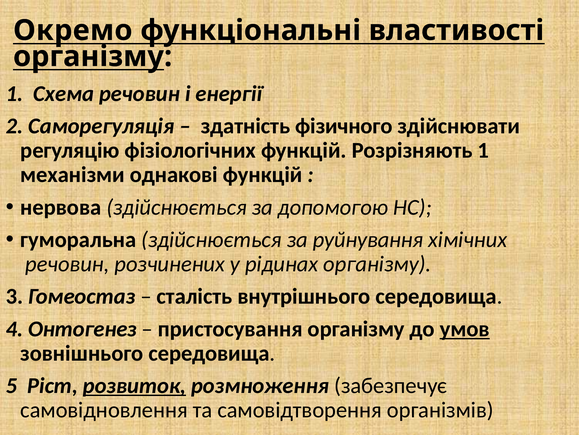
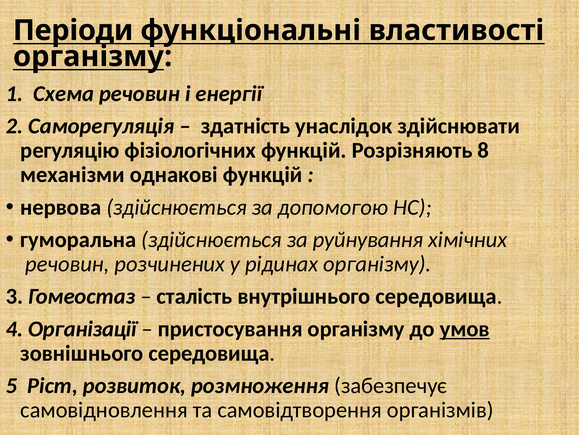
Окремо: Окремо -> Періоди (73, 30)
фізичного: фізичного -> унаслідок (344, 126)
Розрізняють 1: 1 -> 8 (483, 150)
Онтогенез: Онтогенез -> Організації (82, 328)
розвиток underline: present -> none (134, 385)
